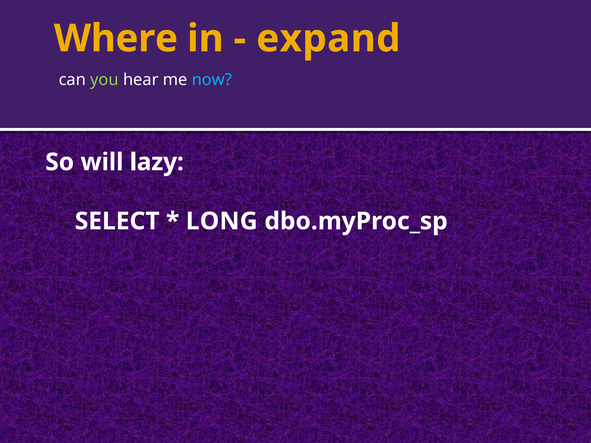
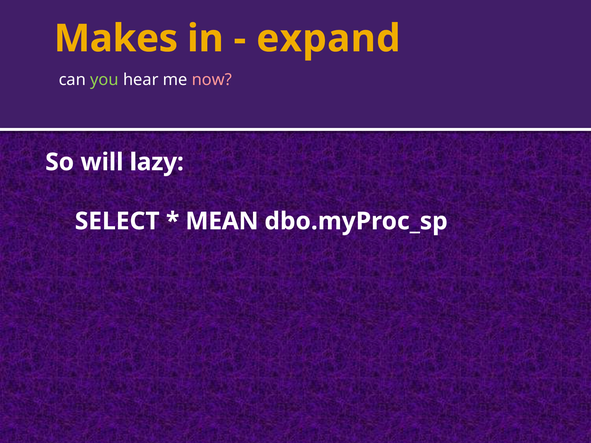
Where: Where -> Makes (116, 39)
now colour: light blue -> pink (212, 80)
LONG: LONG -> MEAN (222, 221)
